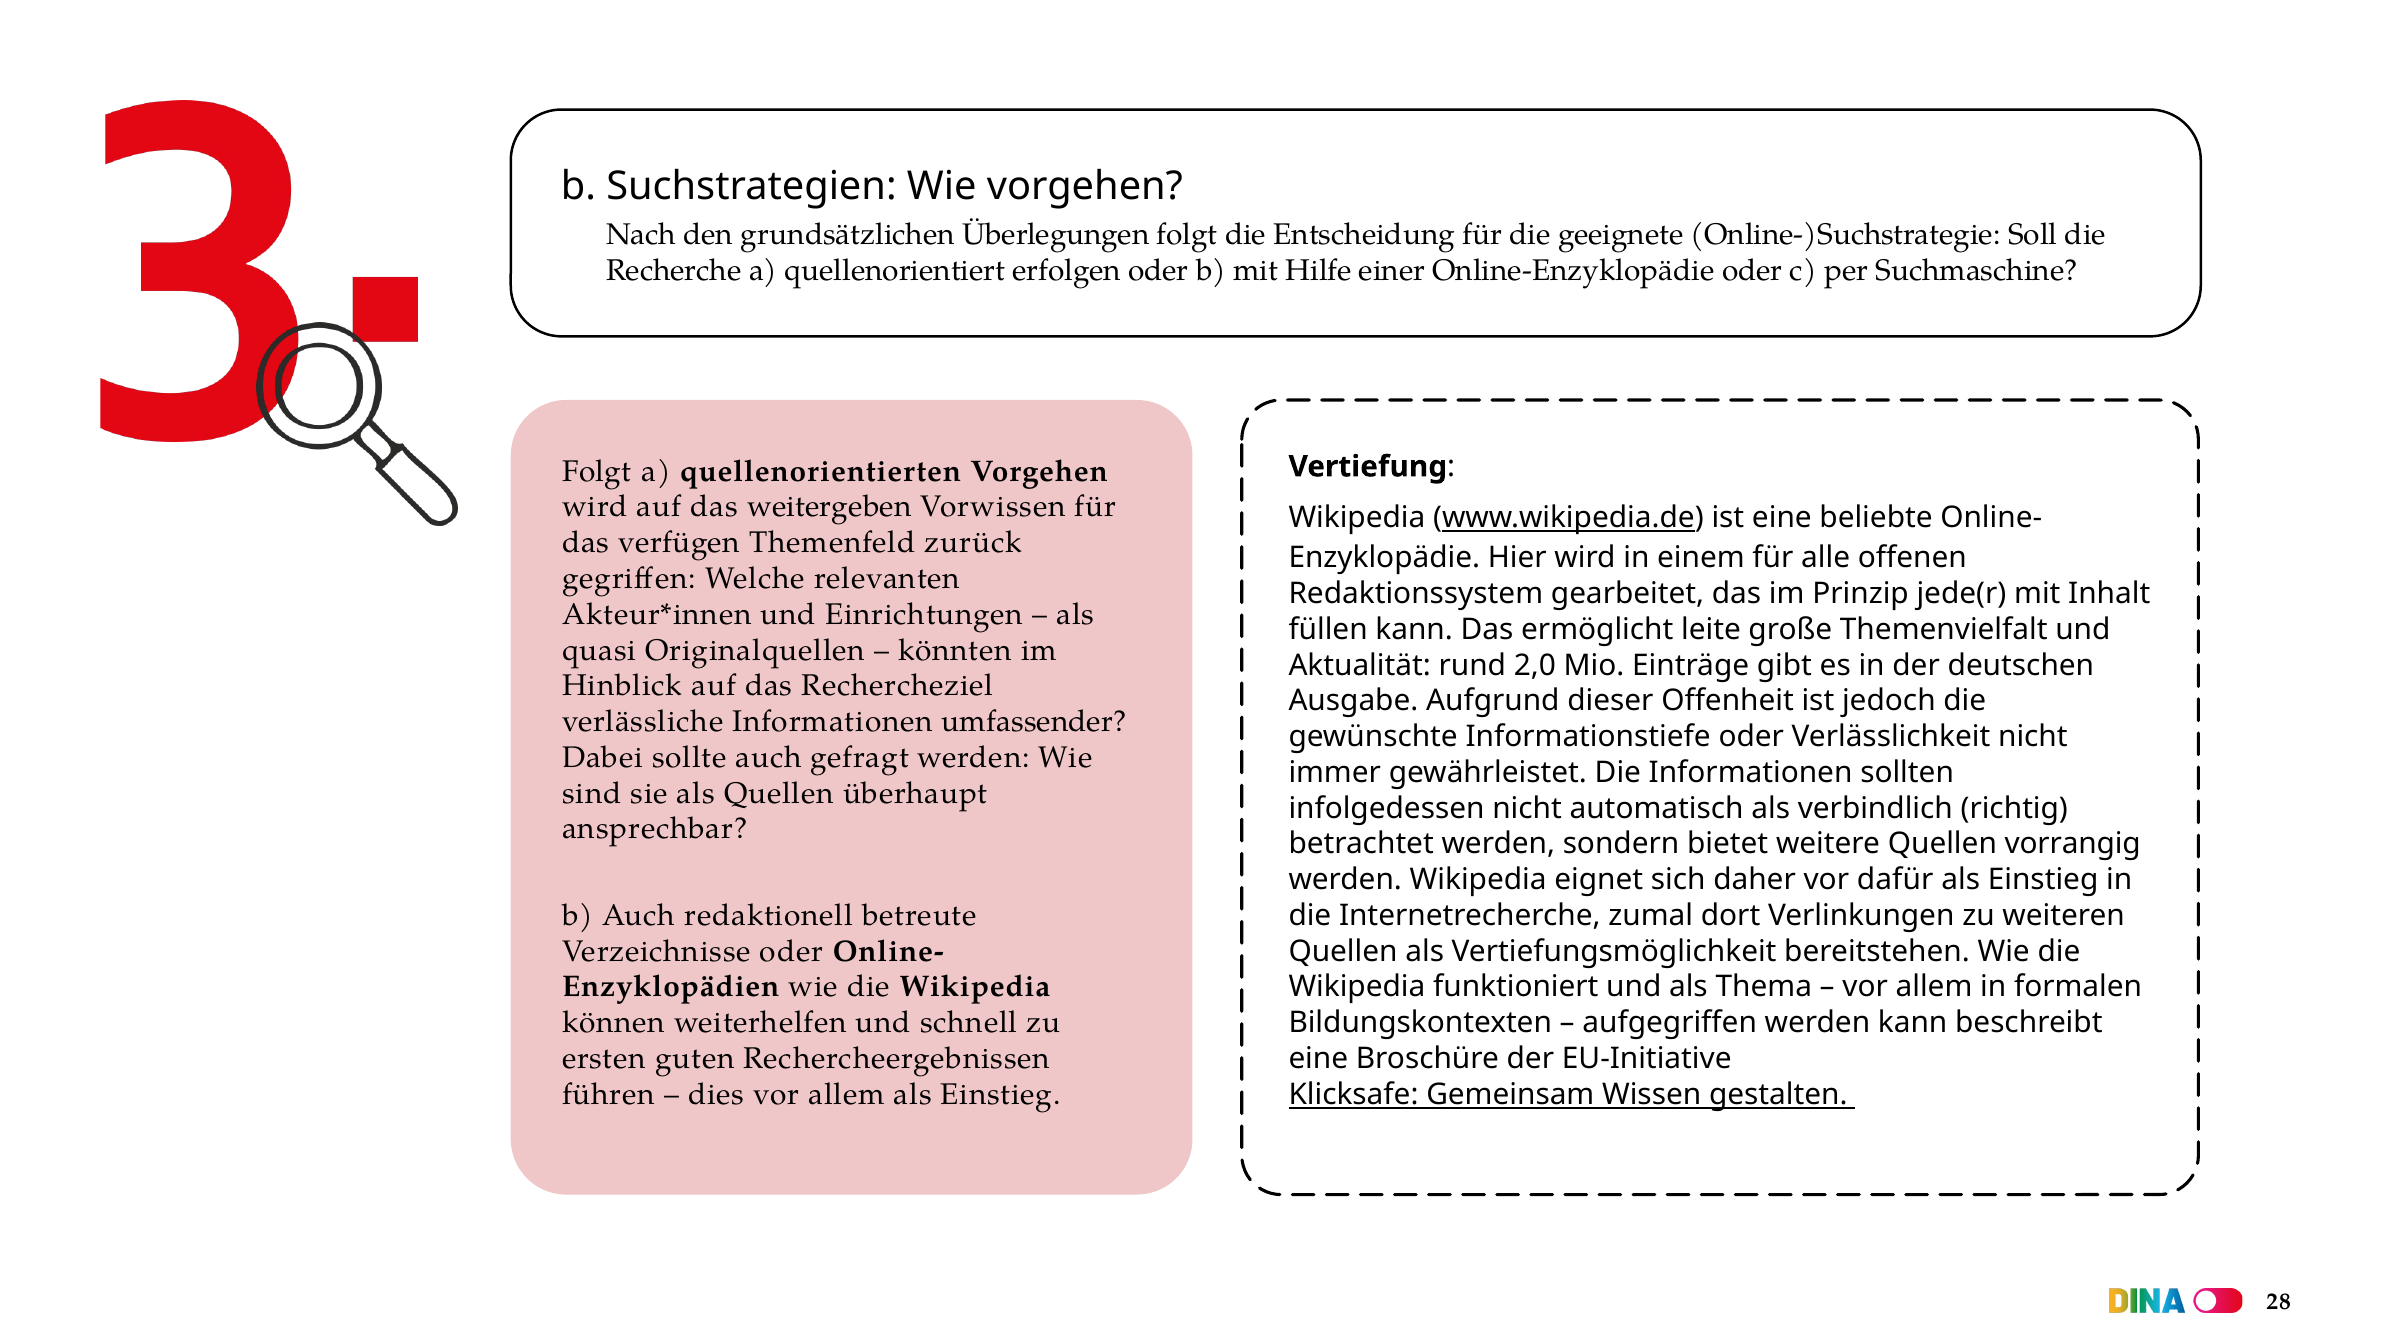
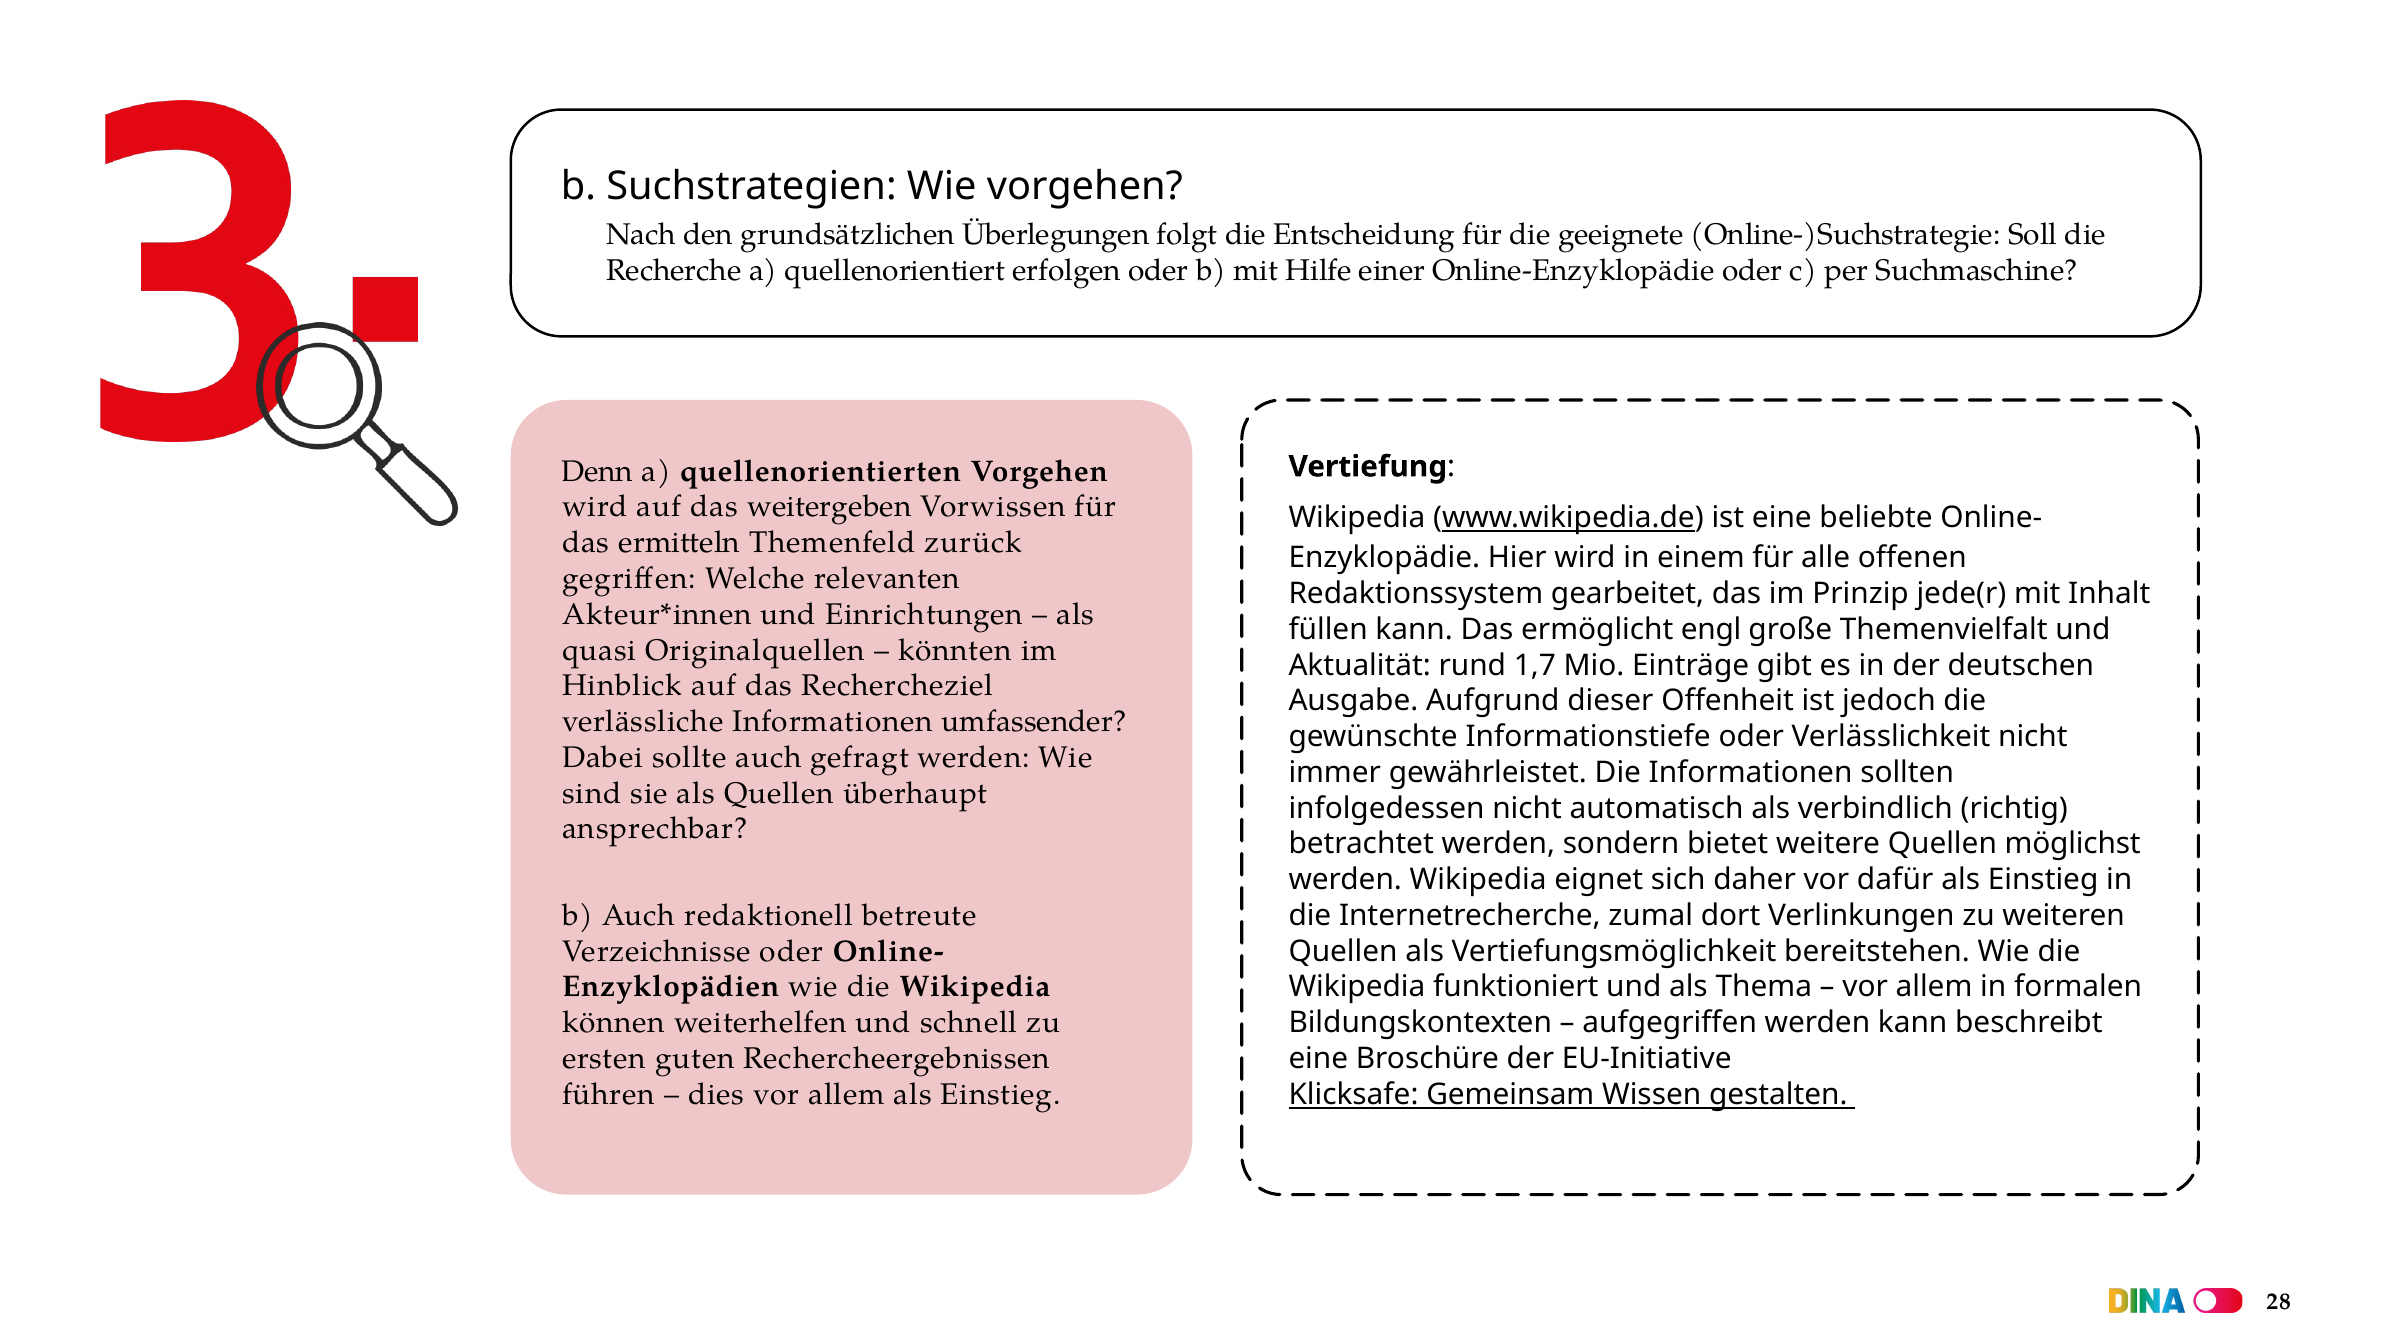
Folgt: Folgt -> Denn (597, 472)
verfügen: verfügen -> ermitteln (679, 543)
leite: leite -> engl (1711, 630)
2,0: 2,0 -> 1,7 (1535, 666)
vorrangig: vorrangig -> möglichst (2073, 844)
